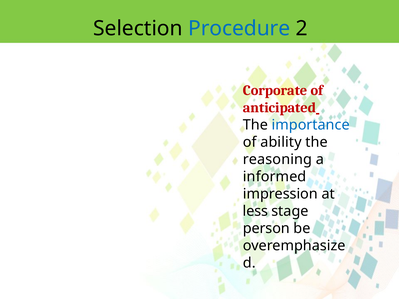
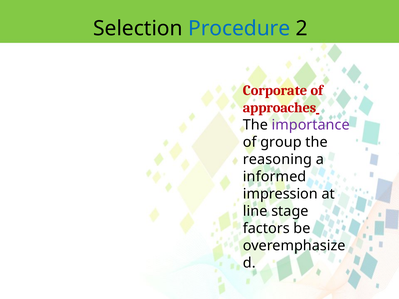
anticipated: anticipated -> approaches (280, 108)
importance colour: blue -> purple (311, 125)
ability: ability -> group (281, 142)
less: less -> line (255, 211)
person: person -> factors (266, 229)
